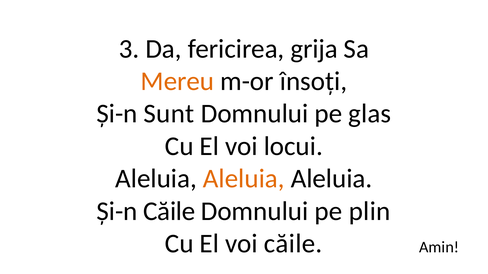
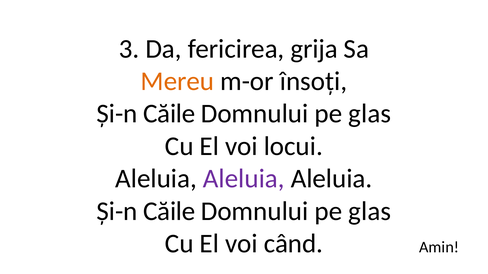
Sunt: Sunt -> Căile (169, 114)
Aleluia colour: orange -> purple (244, 179)
plin: plin -> glas (370, 211)
voi căile: căile -> când (293, 244)
